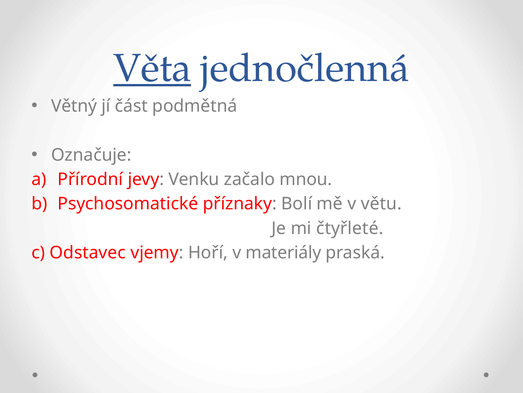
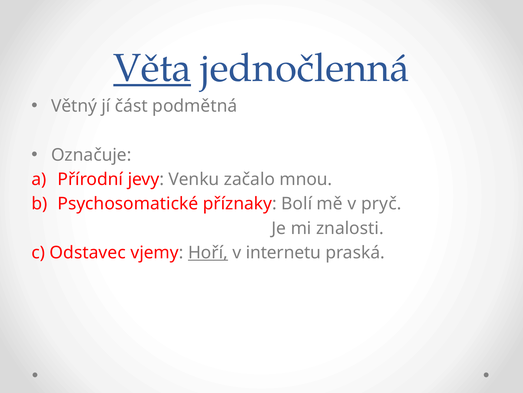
větu: větu -> pryč (381, 203)
čtyřleté: čtyřleté -> znalosti (350, 228)
Hoří underline: none -> present (208, 252)
materiály: materiály -> internetu (283, 252)
